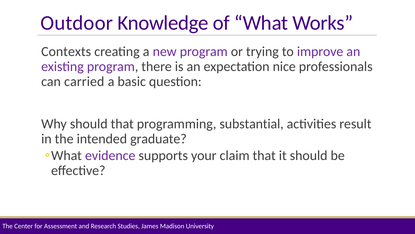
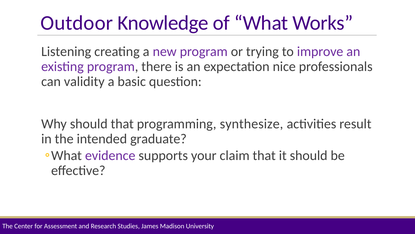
Contexts: Contexts -> Listening (66, 52)
carried: carried -> validity (84, 82)
substantial: substantial -> synthesize (252, 124)
